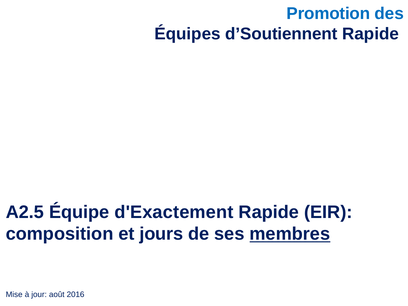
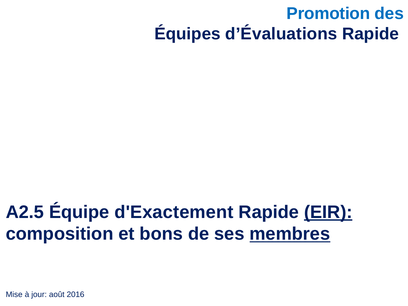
d’Soutiennent: d’Soutiennent -> d’Évaluations (281, 34)
EIR underline: none -> present (328, 212)
jours: jours -> bons (161, 234)
